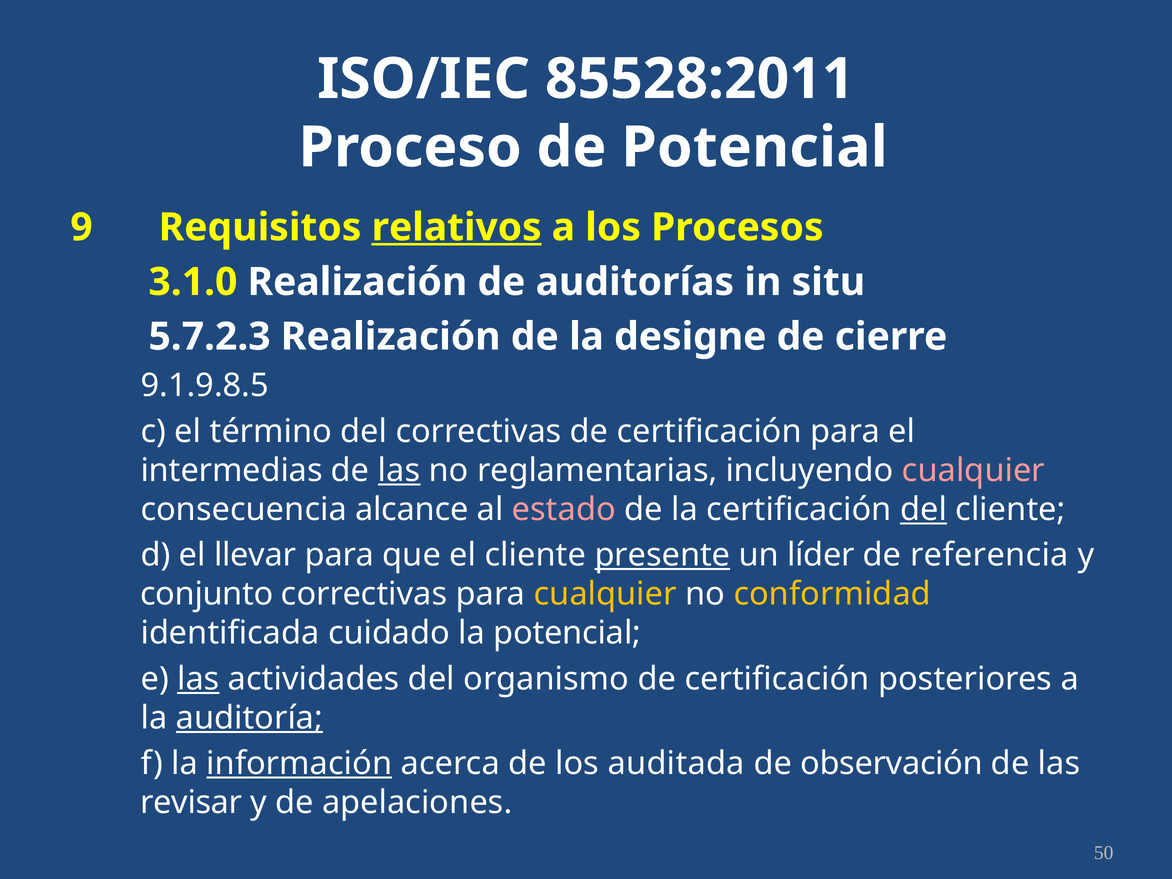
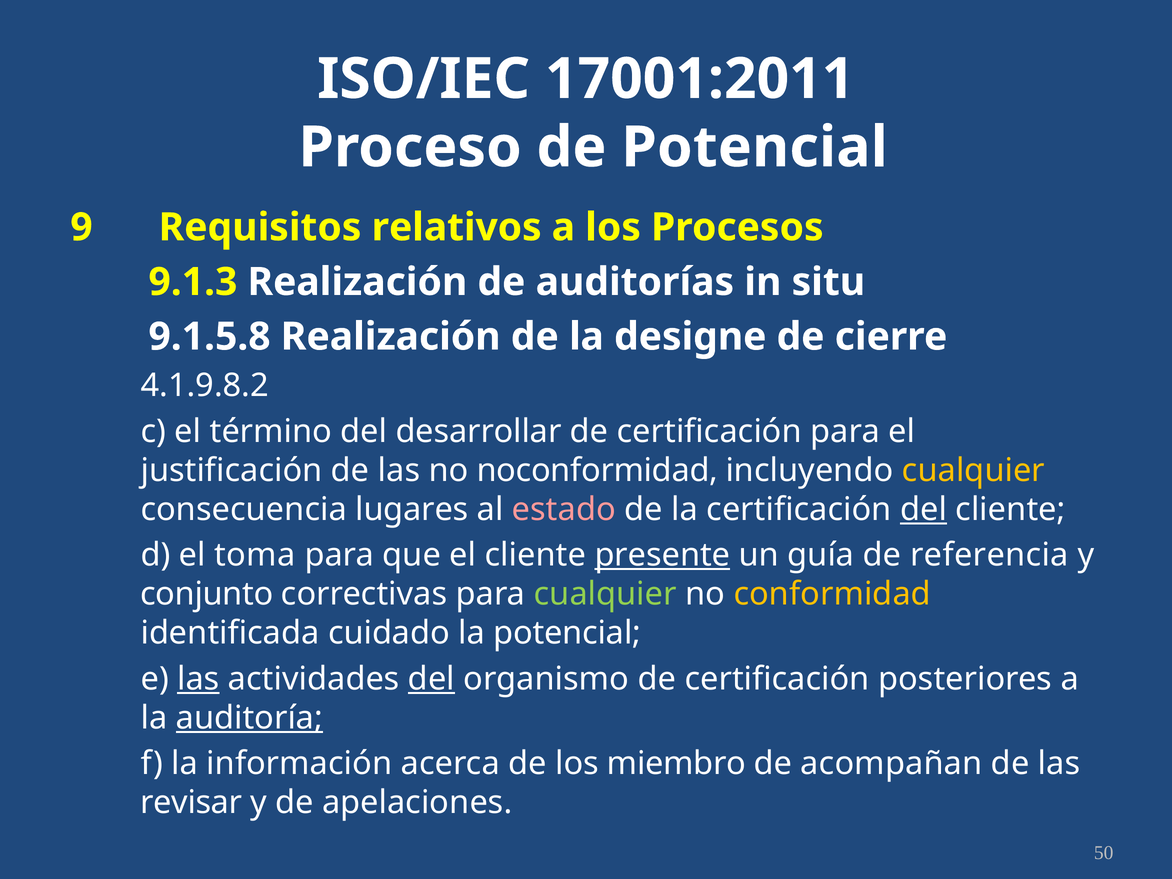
85528:2011: 85528:2011 -> 17001:2011 (700, 79)
relativos underline: present -> none (457, 227)
3.1.0: 3.1.0 -> 9.1.3 (193, 282)
5.7.2.3: 5.7.2.3 -> 9.1.5.8 (210, 337)
9.1.9.8.5: 9.1.9.8.5 -> 4.1.9.8.2 (205, 386)
del correctivas: correctivas -> desarrollar (479, 431)
intermedias: intermedias -> justificación (232, 470)
las underline: present -> none (399, 470)
reglamentarias: reglamentarias -> noconformidad (597, 470)
cualquier colour: pink -> yellow (973, 470)
alcance: alcance -> lugares (412, 509)
llevar: llevar -> toma (255, 555)
líder: líder -> guía (821, 555)
cualquier colour: yellow -> light green (605, 594)
del underline: none -> present (431, 679)
información underline: present -> none (299, 764)
auditada: auditada -> miembro (676, 764)
observación: observación -> acompañan (891, 764)
